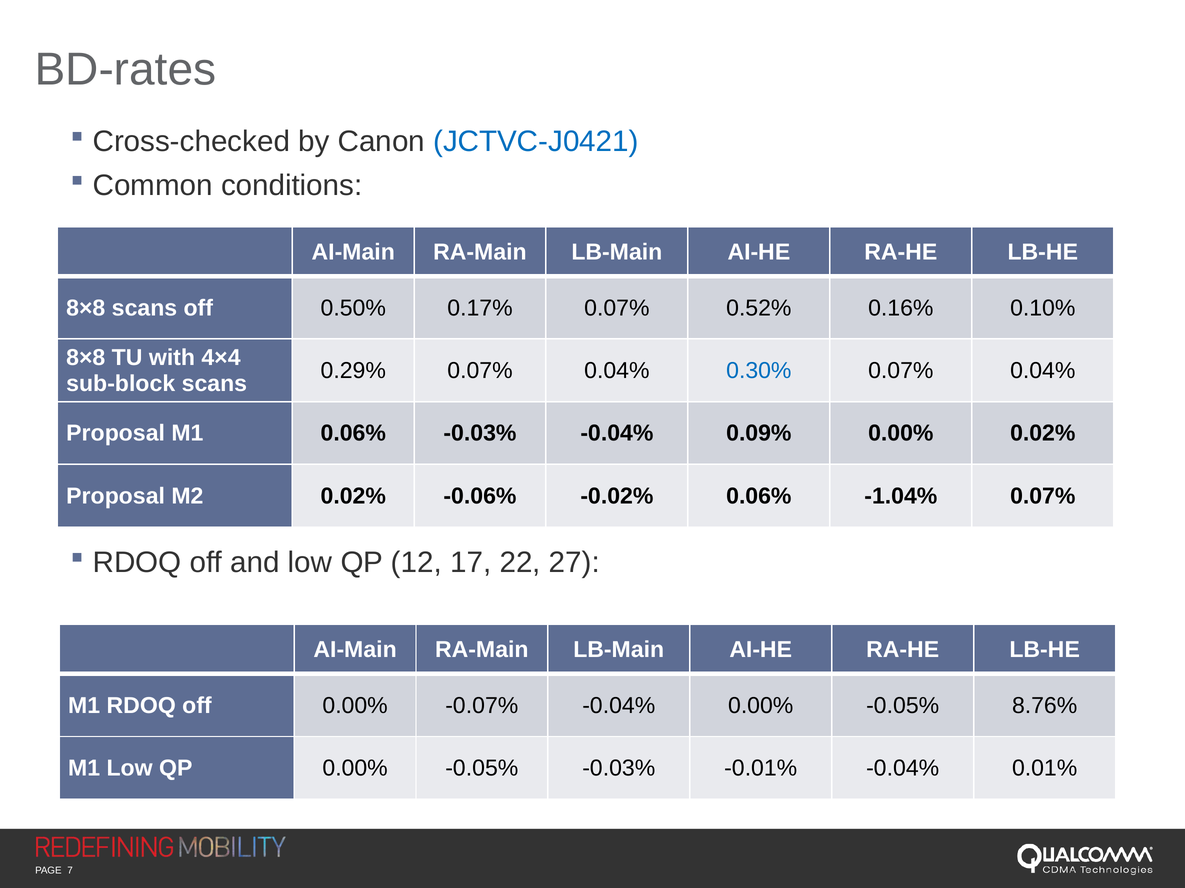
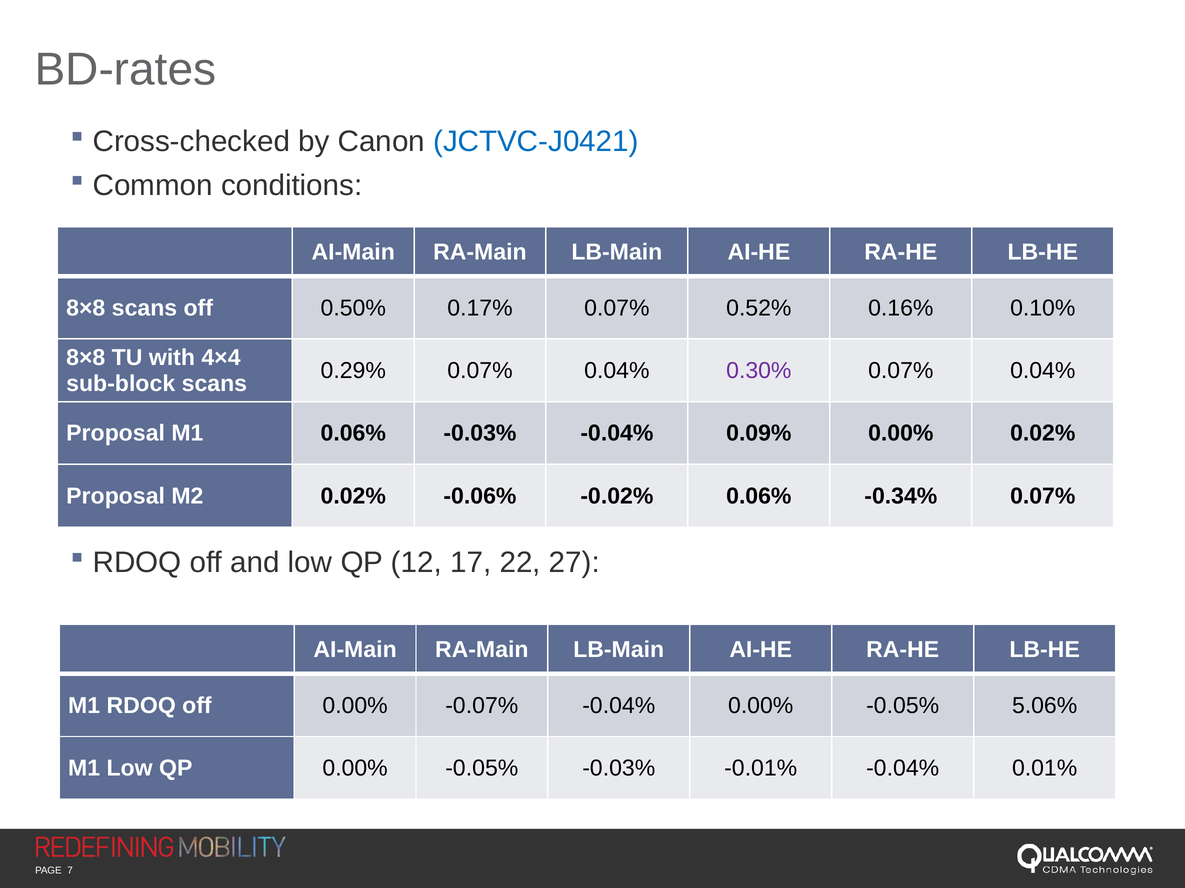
0.30% colour: blue -> purple (759, 371)
-1.04%: -1.04% -> -0.34% (901, 496)
8.76%: 8.76% -> 5.06% (1045, 706)
